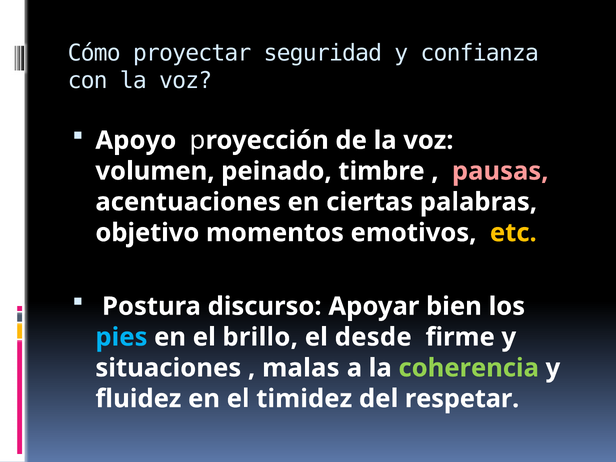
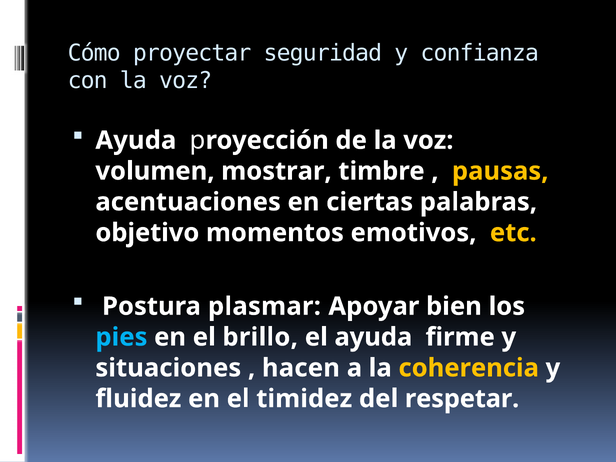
Apoyo: Apoyo -> Ayuda (136, 140)
peinado: peinado -> mostrar (276, 171)
pausas colour: pink -> yellow (500, 171)
discurso: discurso -> plasmar (264, 306)
el desde: desde -> ayuda (373, 337)
malas: malas -> hacen (301, 368)
coherencia colour: light green -> yellow (469, 368)
